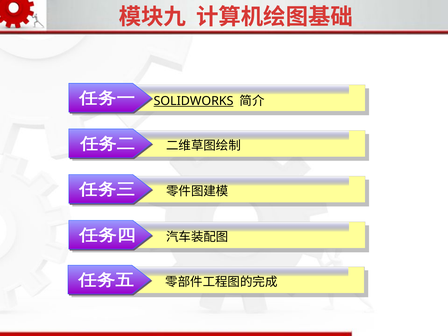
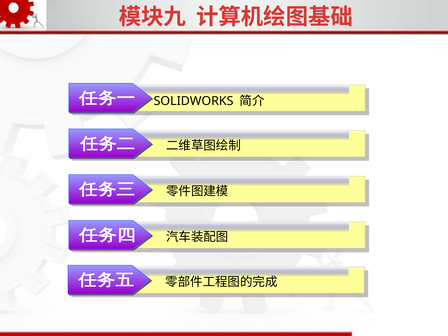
SOLIDWORKS underline: present -> none (194, 101)
